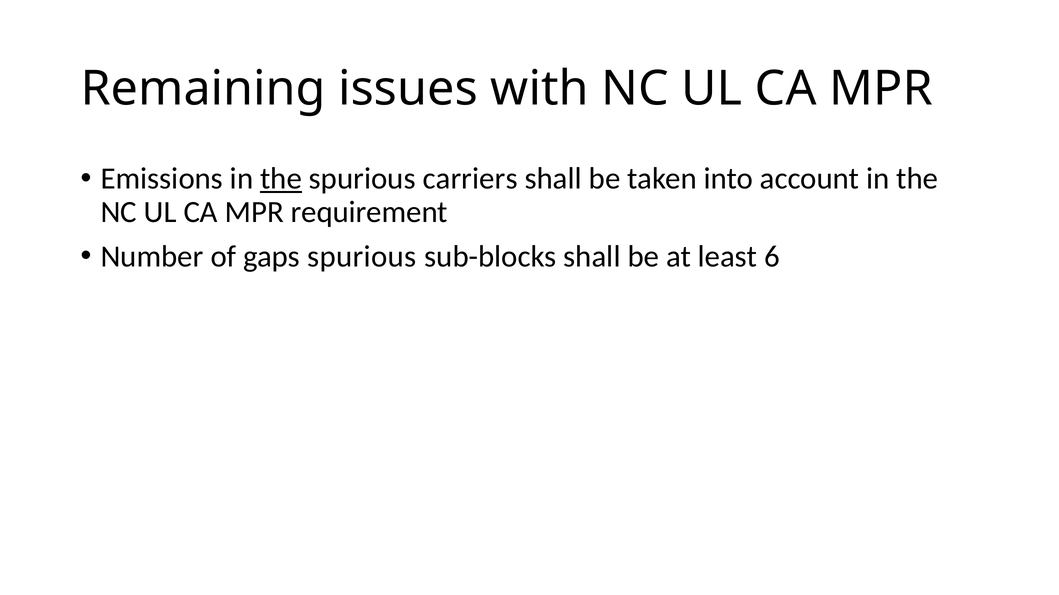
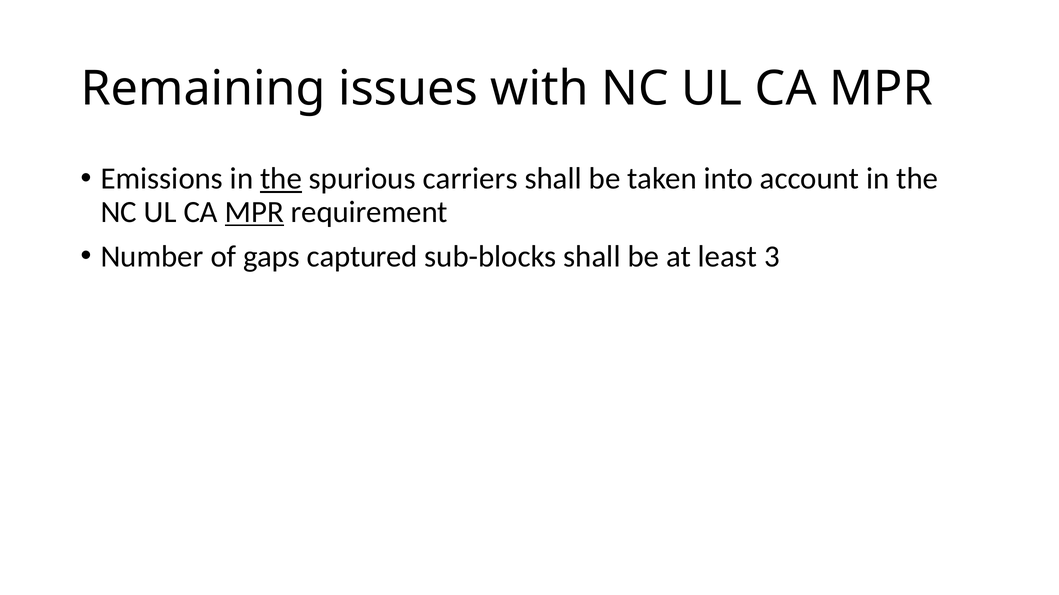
MPR underline: none -> present (254, 212)
gaps spurious: spurious -> captured (362, 257)
6: 6 -> 3 (772, 257)
